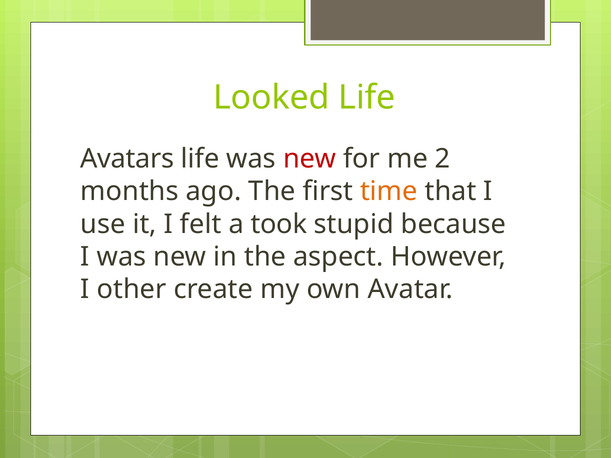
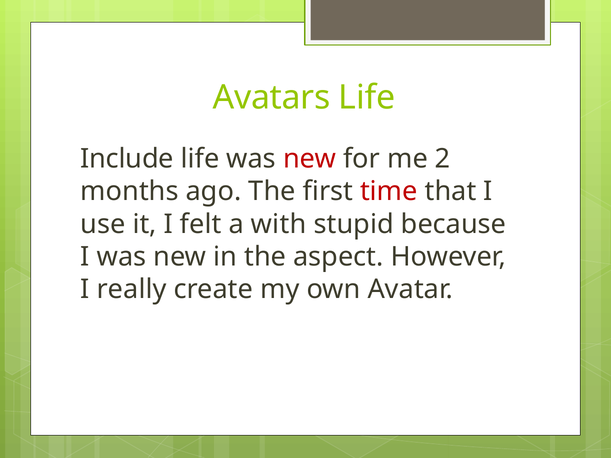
Looked: Looked -> Avatars (272, 97)
Avatars: Avatars -> Include (127, 159)
time colour: orange -> red (389, 192)
took: took -> with (279, 224)
other: other -> really (132, 289)
